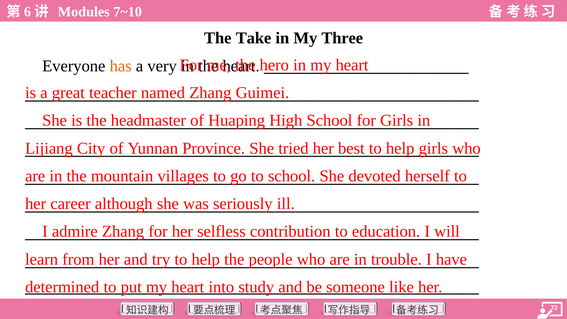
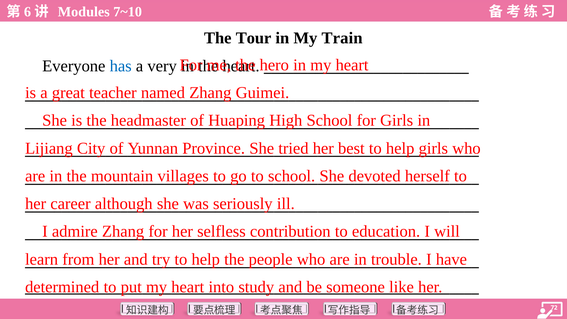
Take: Take -> Tour (254, 38)
Three: Three -> Train (342, 38)
has colour: orange -> blue (121, 66)
